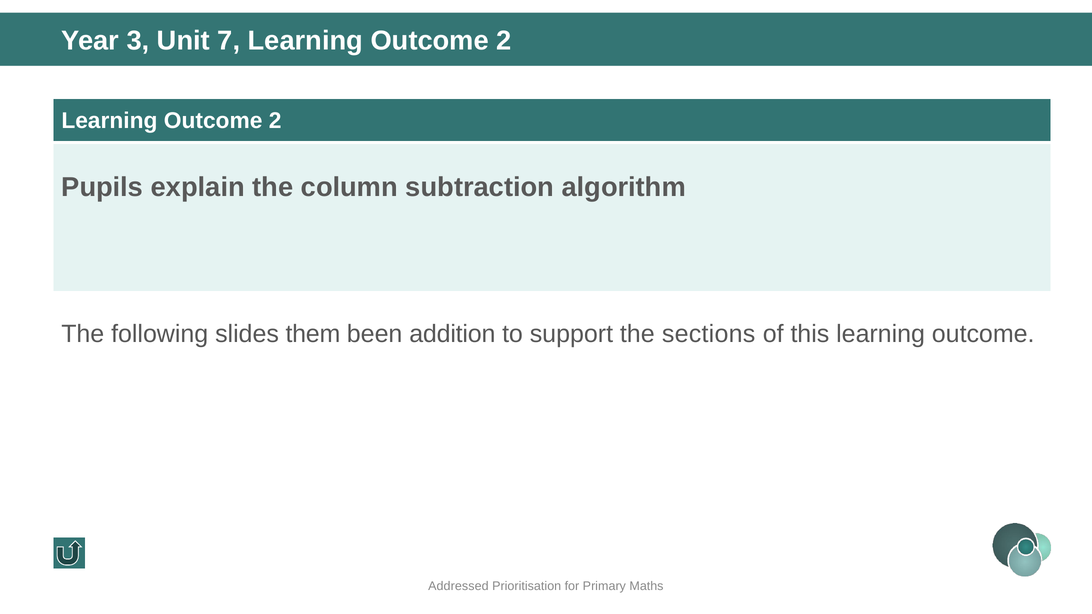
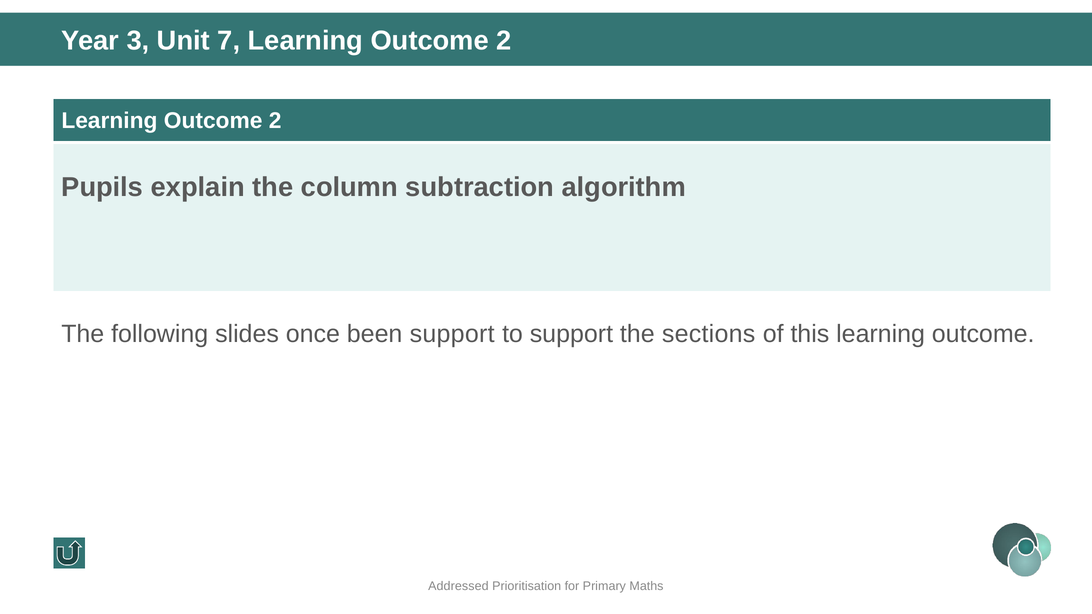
them: them -> once (313, 334)
been addition: addition -> support (452, 334)
